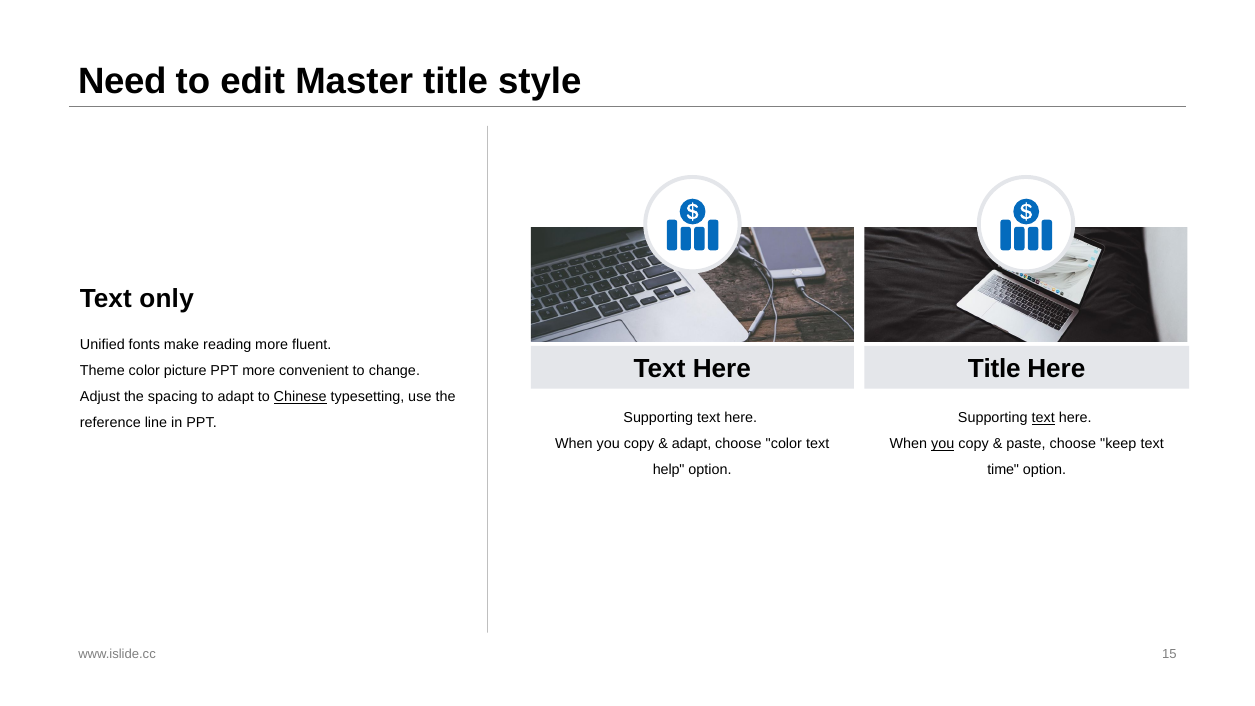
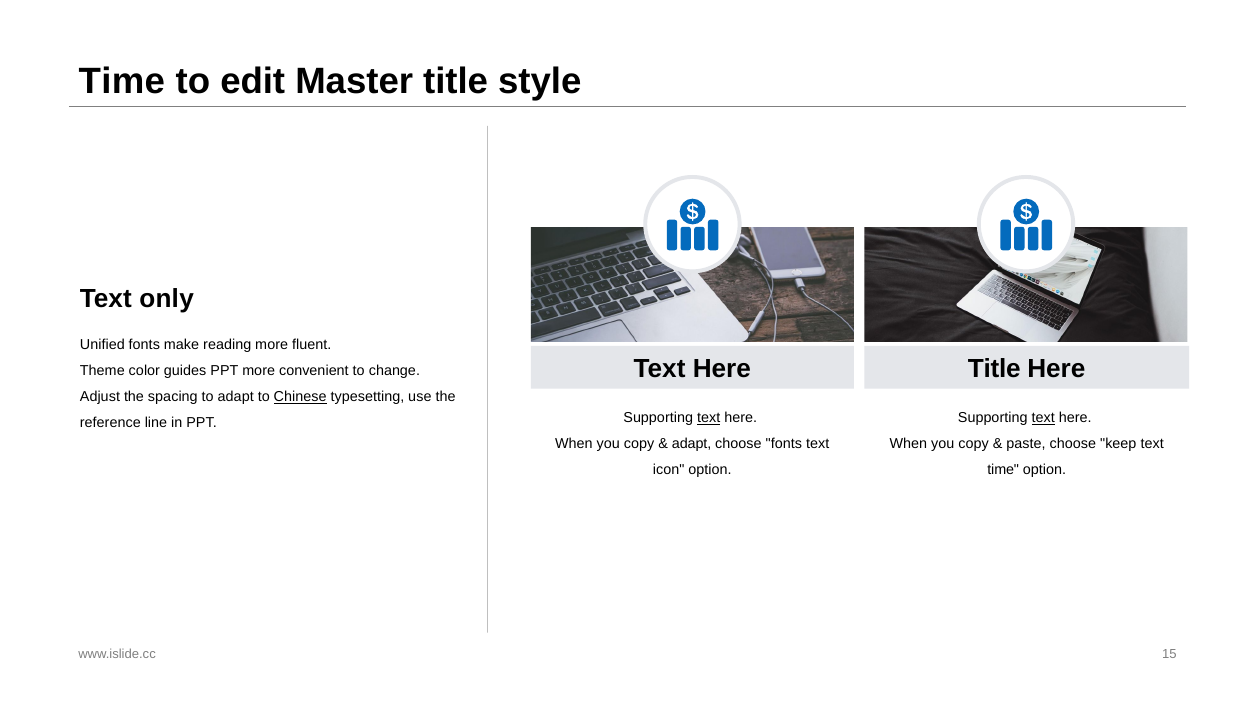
Need: Need -> Time (122, 81)
picture: picture -> guides (185, 371)
text underline: none -> present (709, 418)
choose color: color -> fonts (784, 444)
you underline: present -> none (943, 444)
help: help -> icon (669, 470)
